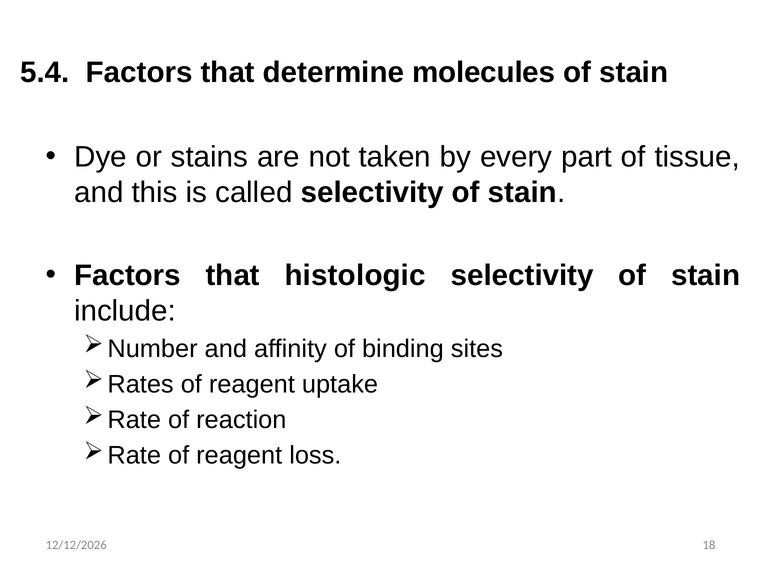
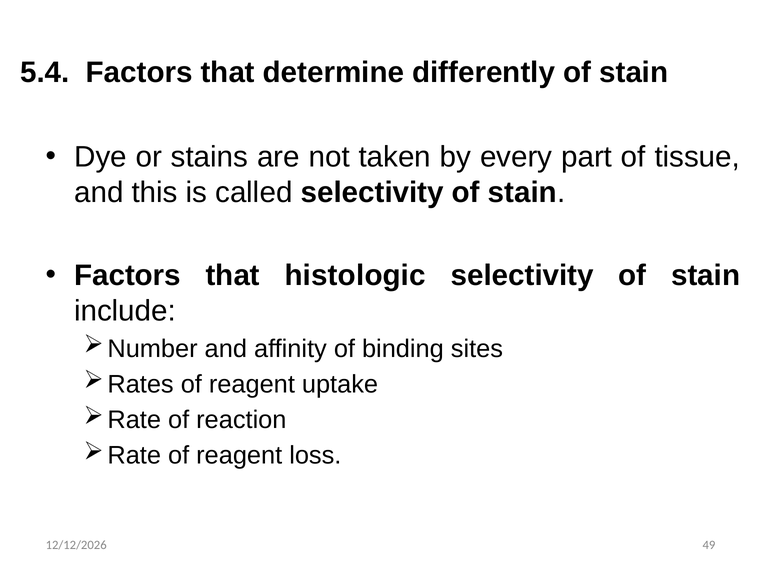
molecules: molecules -> differently (484, 72)
18: 18 -> 49 (709, 545)
